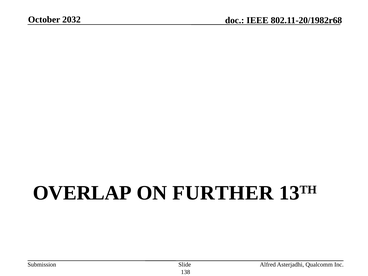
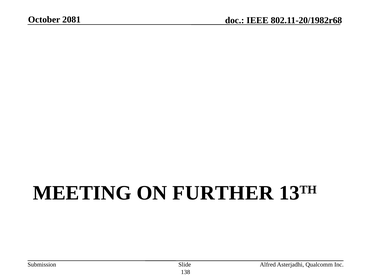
2032: 2032 -> 2081 (71, 20)
OVERLAP: OVERLAP -> MEETING (82, 193)
